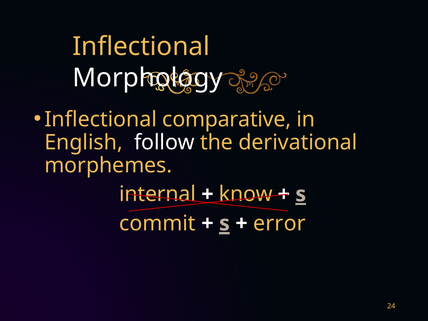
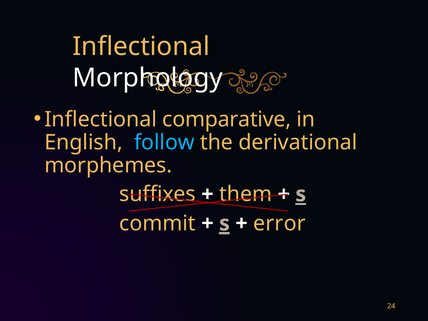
follow colour: white -> light blue (164, 142)
internal: internal -> suffixes (158, 194)
know: know -> them (246, 194)
